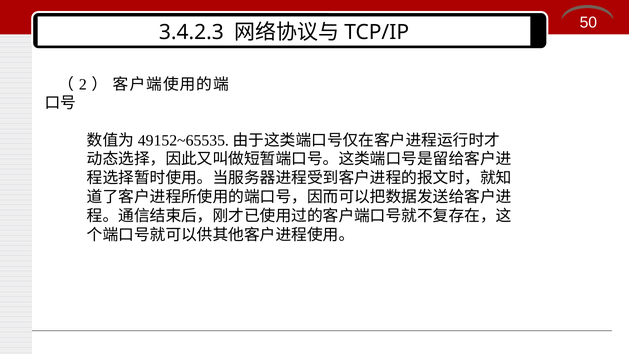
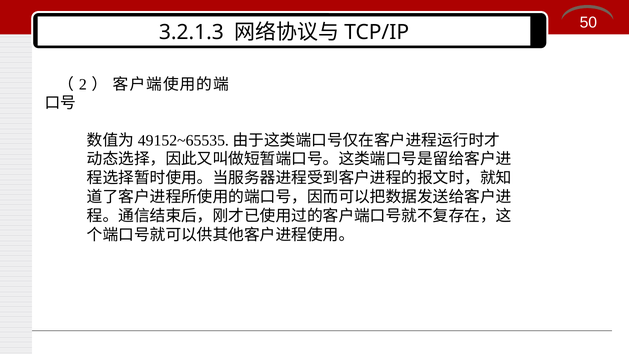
3.4.2.3: 3.4.2.3 -> 3.2.1.3 (191, 32)
